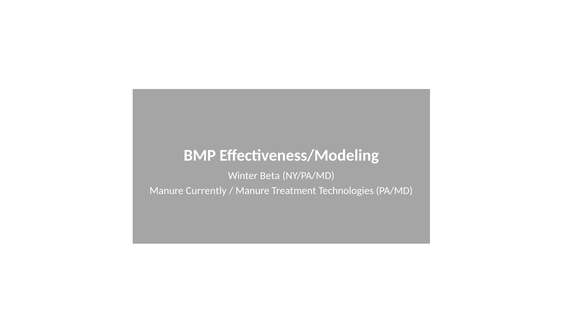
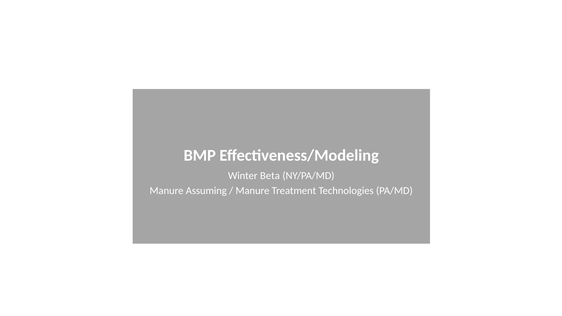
Currently: Currently -> Assuming (206, 191)
